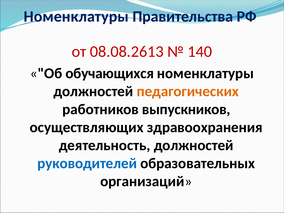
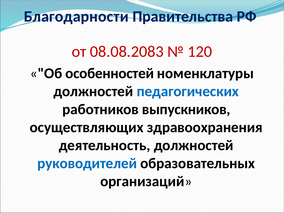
Номенклатуры: Номенклатуры -> Благодарности (76, 17)
08.08.2613: 08.08.2613 -> 08.08.2083 (127, 52)
140: 140 -> 120 (200, 52)
обучающихся: обучающихся -> особенностей (110, 73)
педагогических colour: orange -> blue (188, 91)
